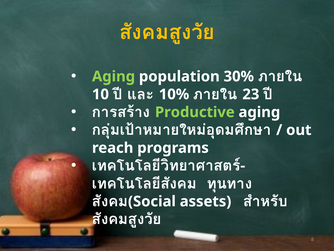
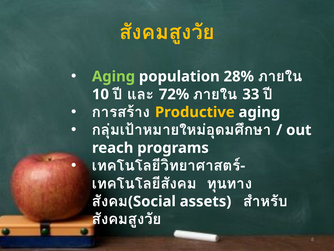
30%: 30% -> 28% (239, 76)
10%: 10% -> 72% (174, 94)
23: 23 -> 33 (251, 94)
Productive colour: light green -> yellow (195, 112)
